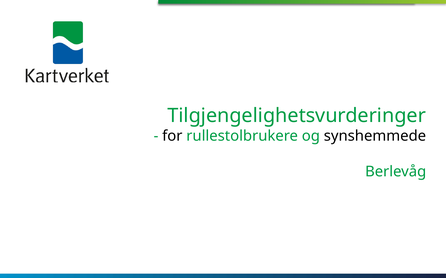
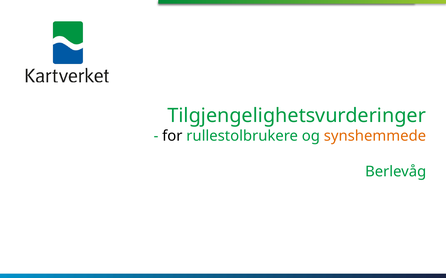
synshemmede colour: black -> orange (375, 136)
